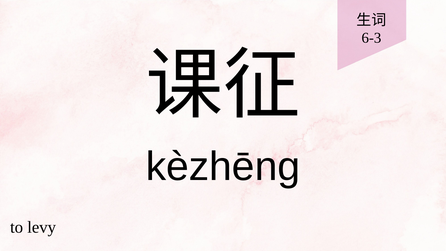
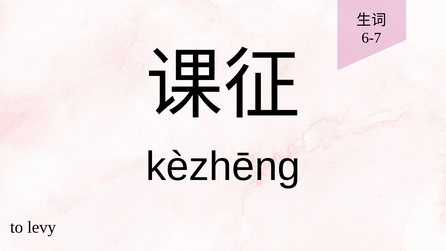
6-3: 6-3 -> 6-7 (371, 38)
